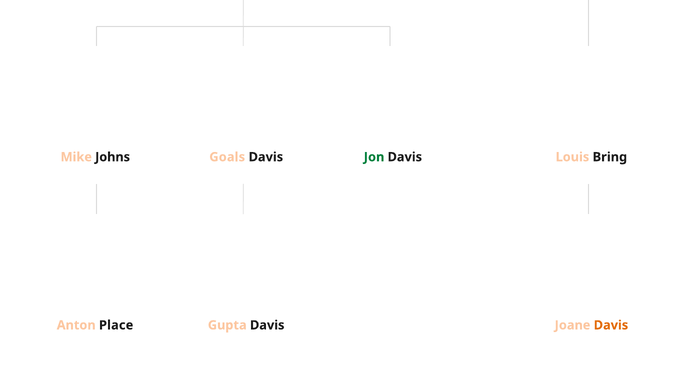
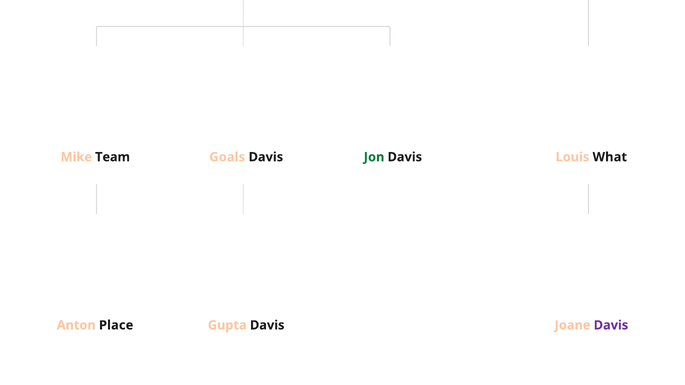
Johns: Johns -> Team (113, 157)
Bring: Bring -> What (610, 157)
Davis colour: orange -> purple (611, 325)
